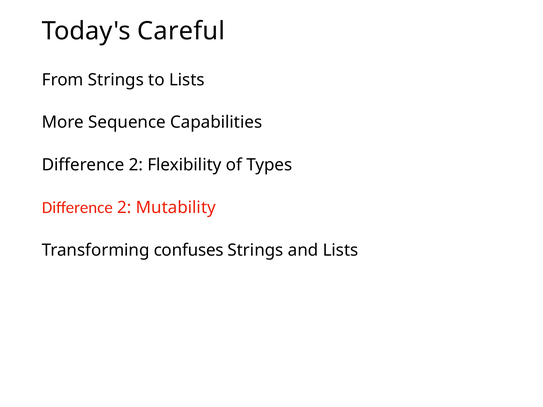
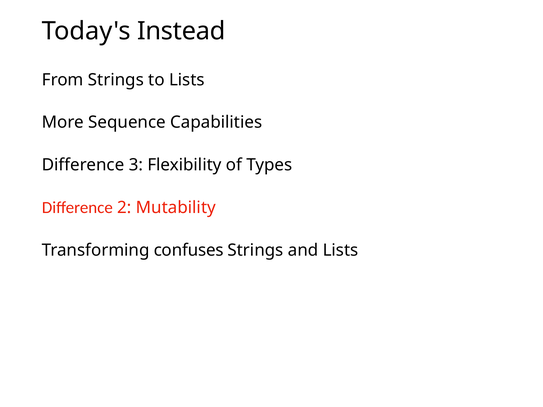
Careful: Careful -> Instead (181, 31)
2: 2 -> 3 (136, 165)
